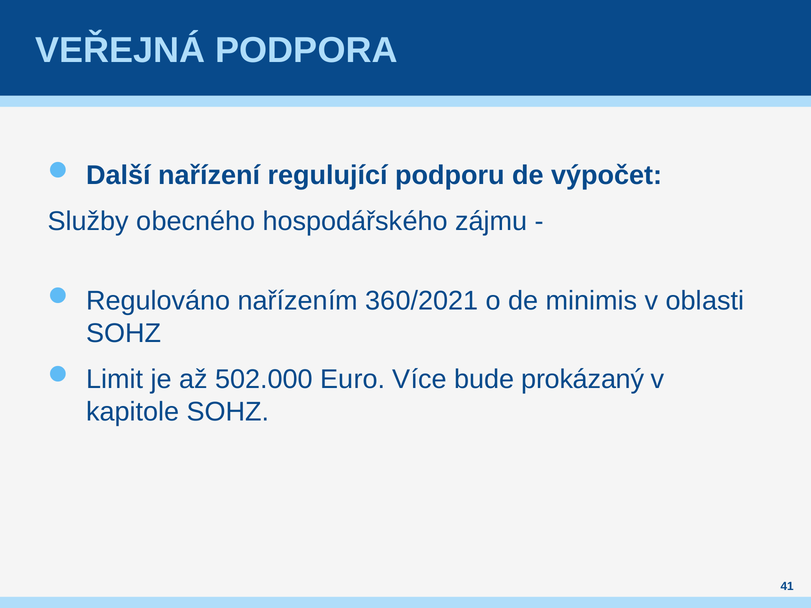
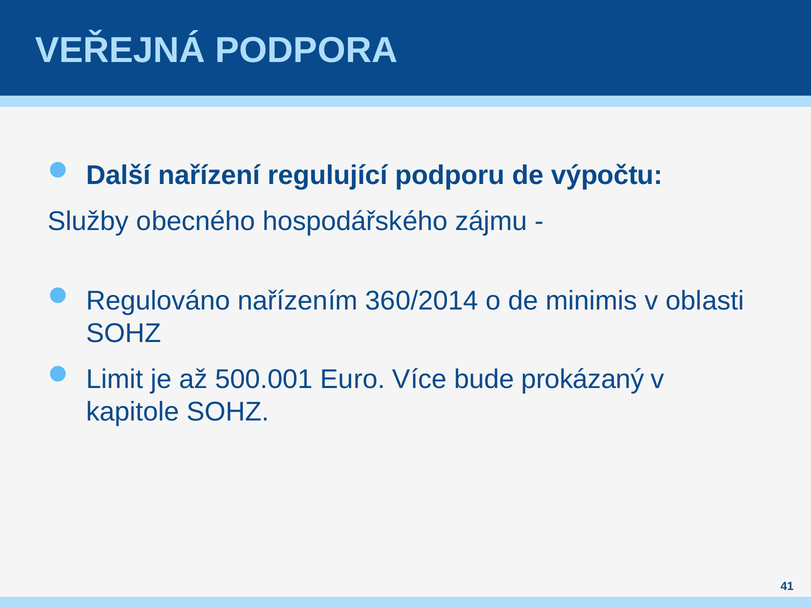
výpočet: výpočet -> výpočtu (607, 175)
360/2021: 360/2021 -> 360/2014 (422, 301)
502.000: 502.000 -> 500.001 (264, 380)
